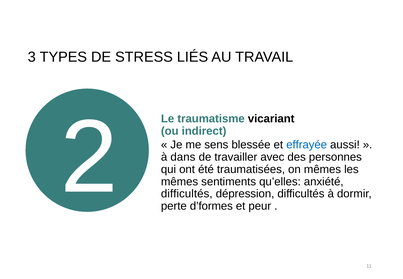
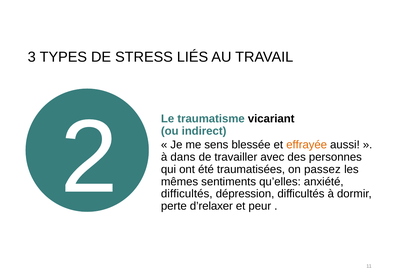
effrayée colour: blue -> orange (307, 145)
on mêmes: mêmes -> passez (322, 169)
d’formes: d’formes -> d’relaxer (211, 206)
